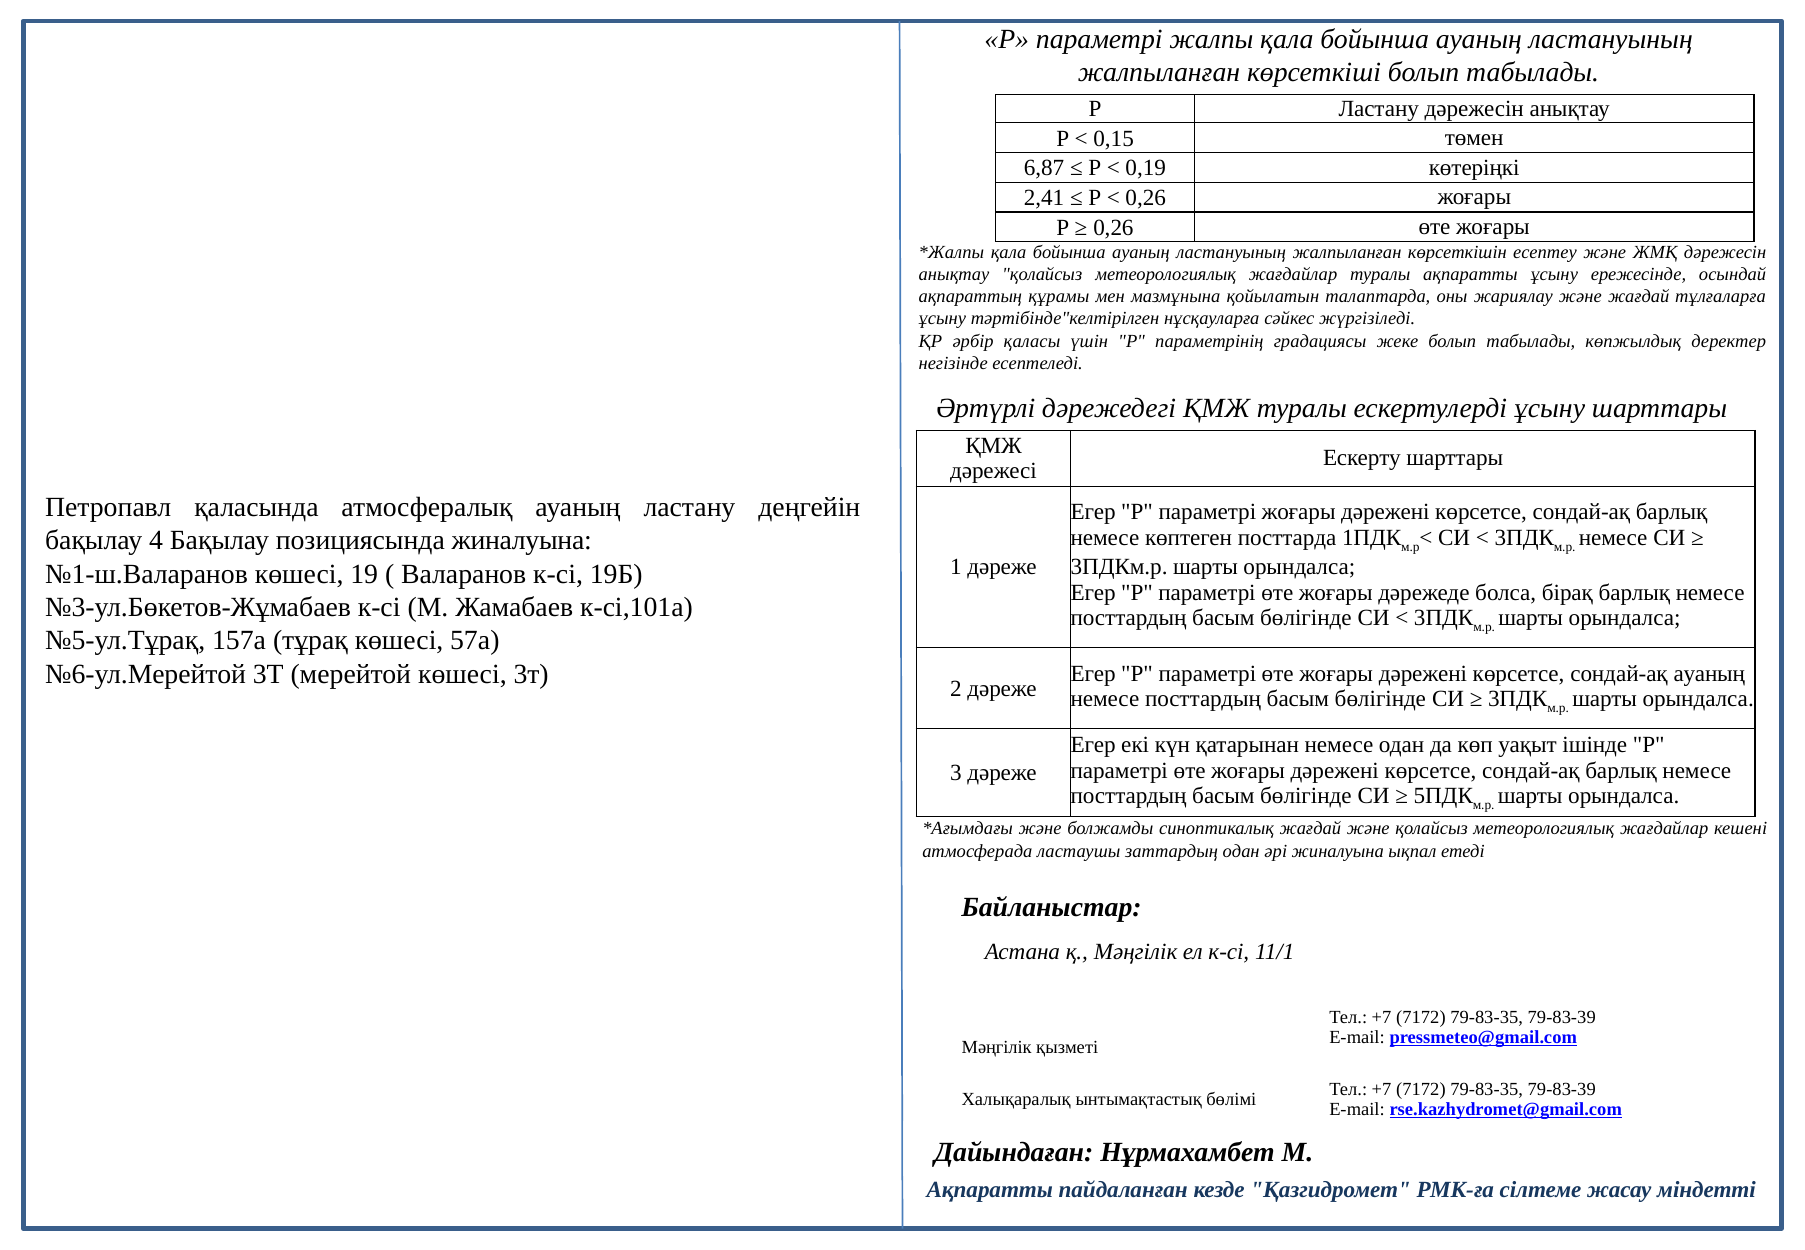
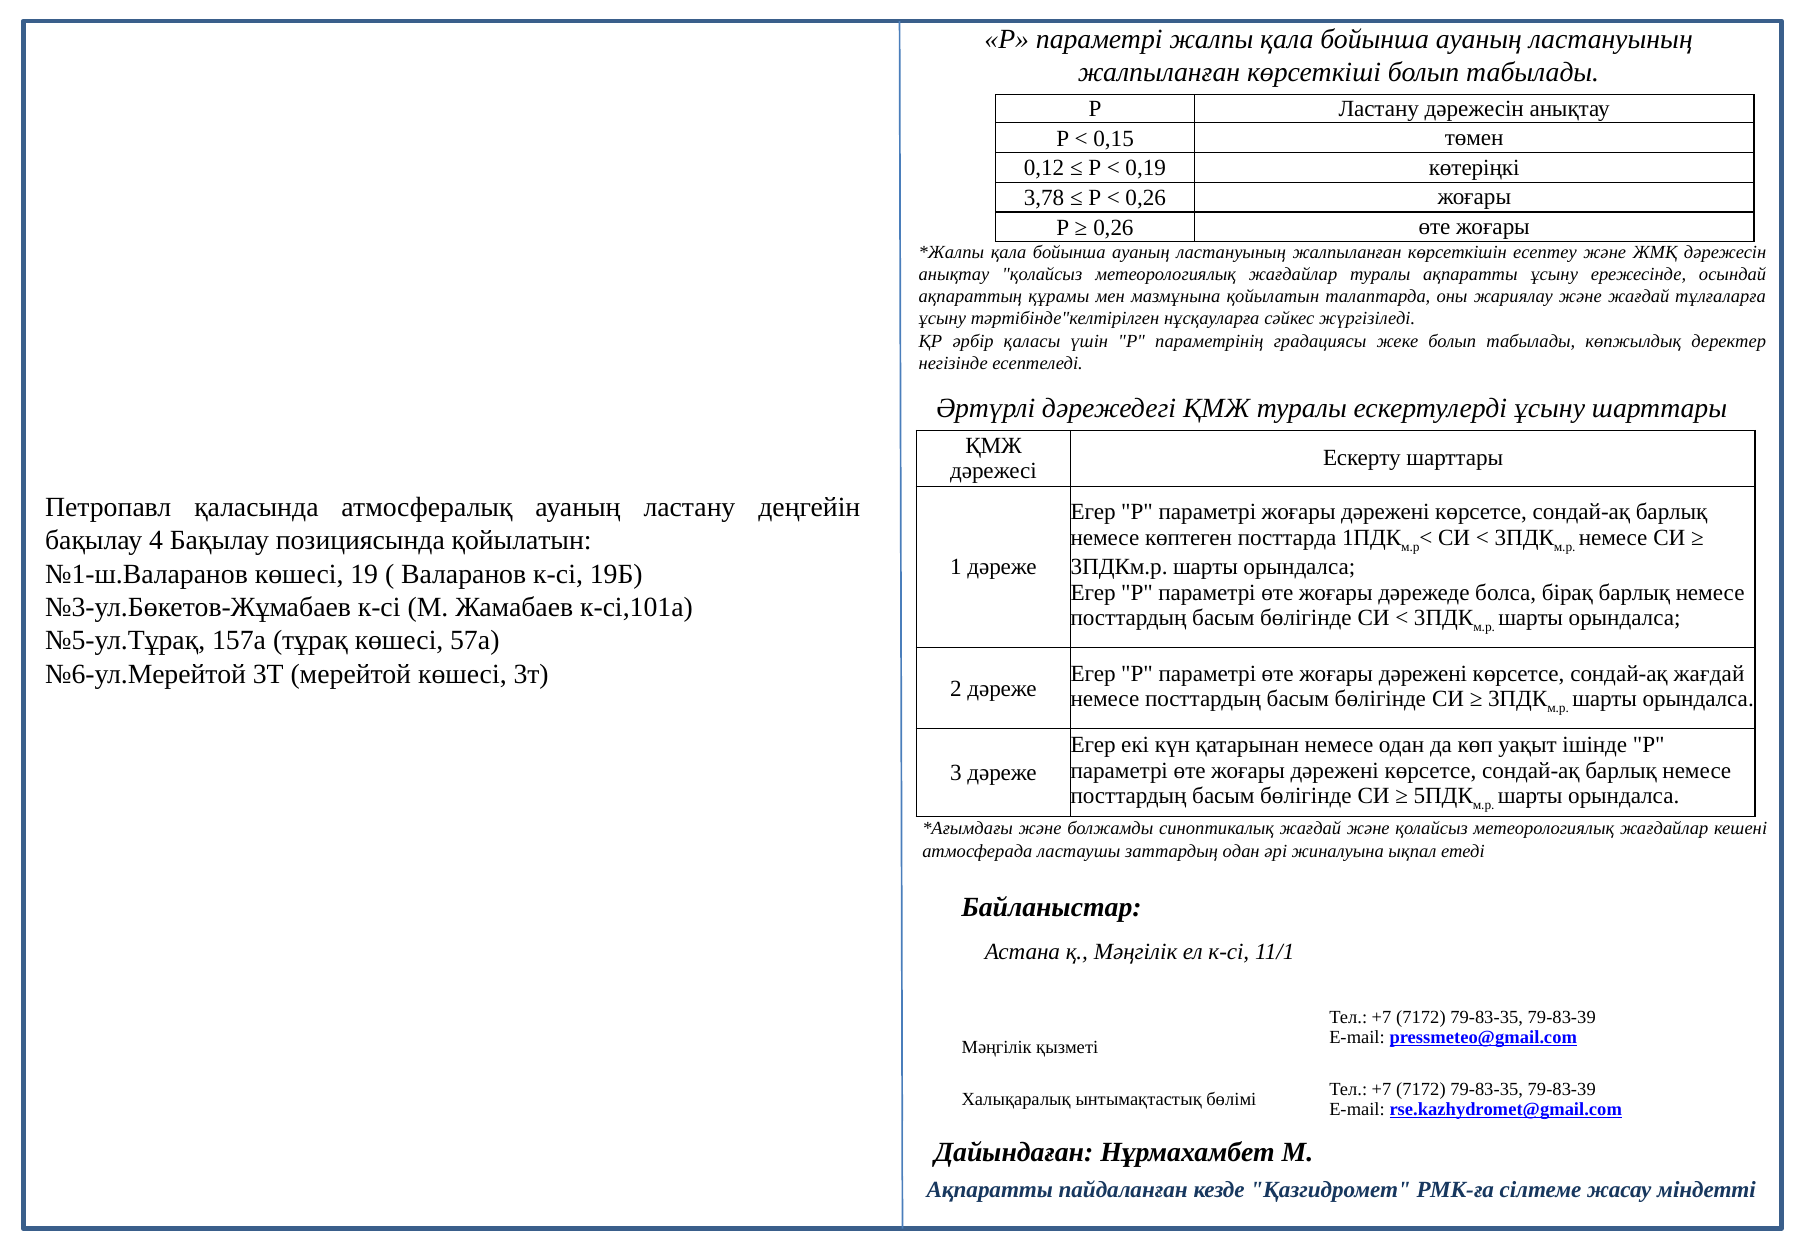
6,87: 6,87 -> 0,12 (1044, 168)
2,41: 2,41 -> 3,78 (1044, 198)
позициясында жиналуына: жиналуына -> қойылатын (522, 541)
сондай-ақ ауаның: ауаның -> жағдай (1709, 674)
